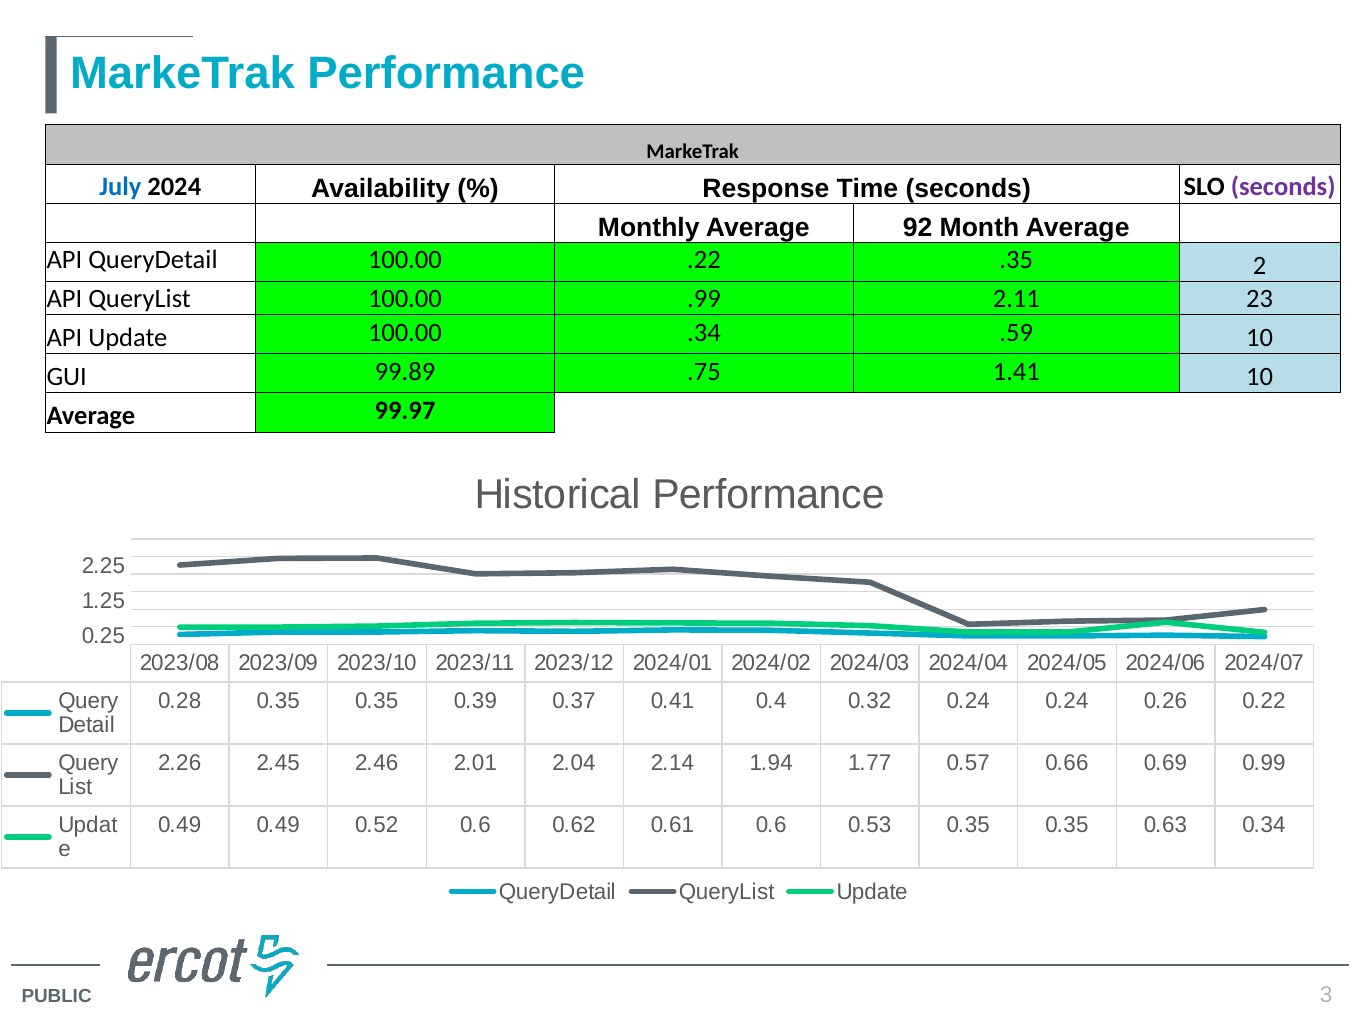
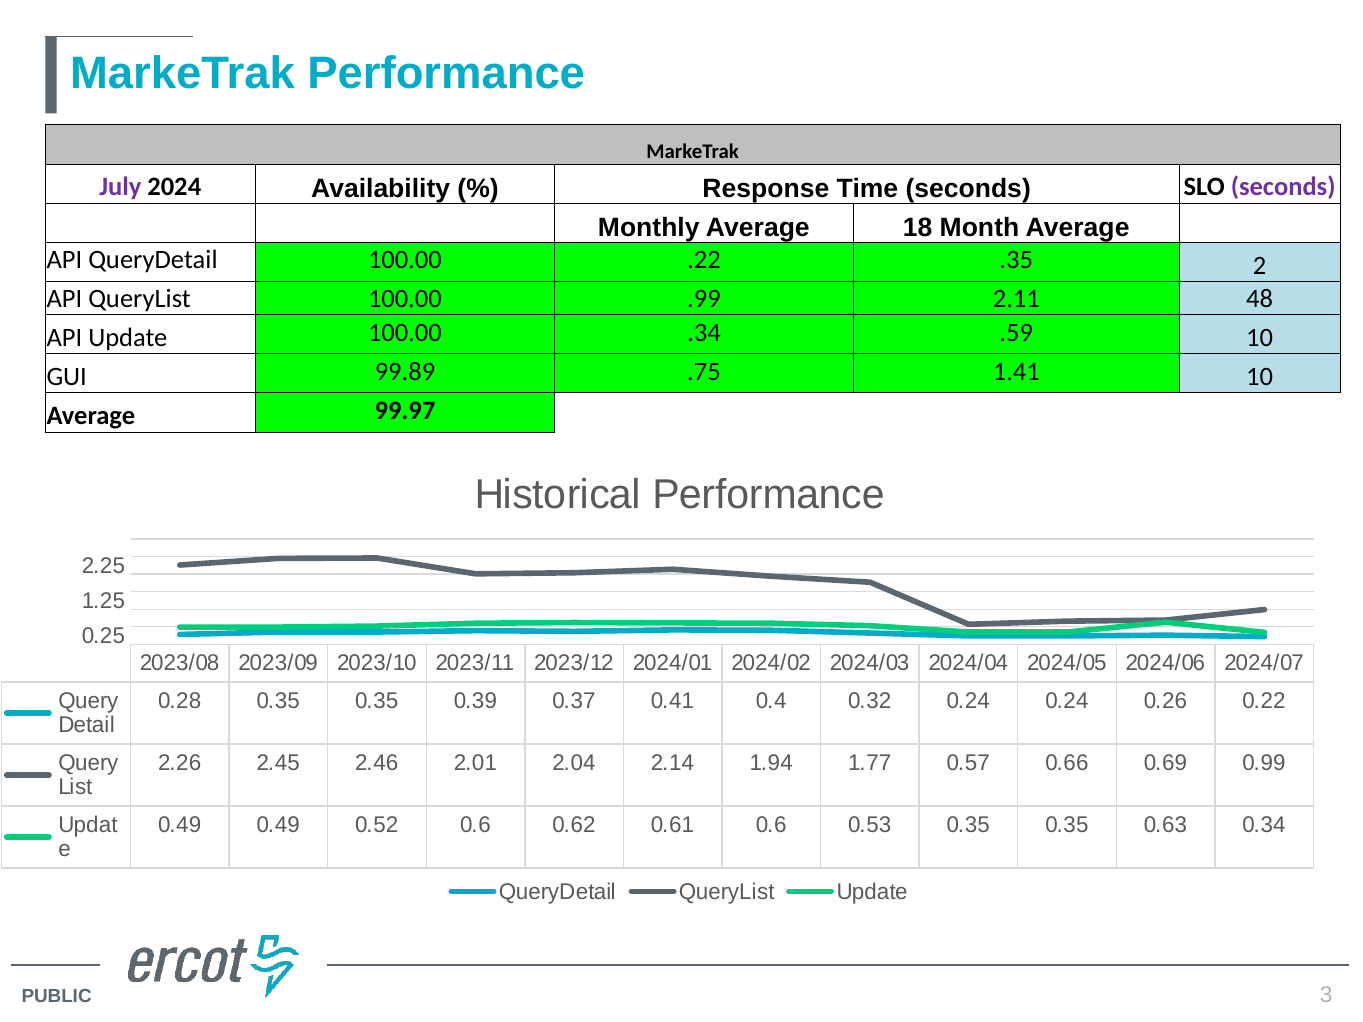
July colour: blue -> purple (120, 187)
92: 92 -> 18 (918, 228)
23: 23 -> 48 (1260, 299)
